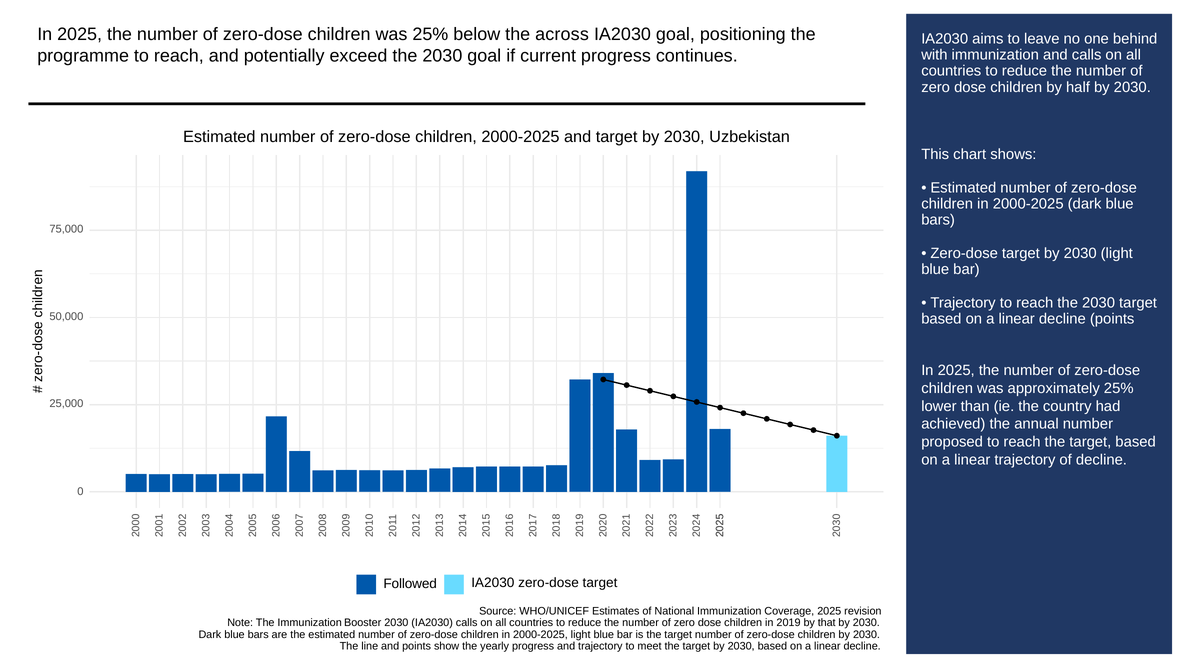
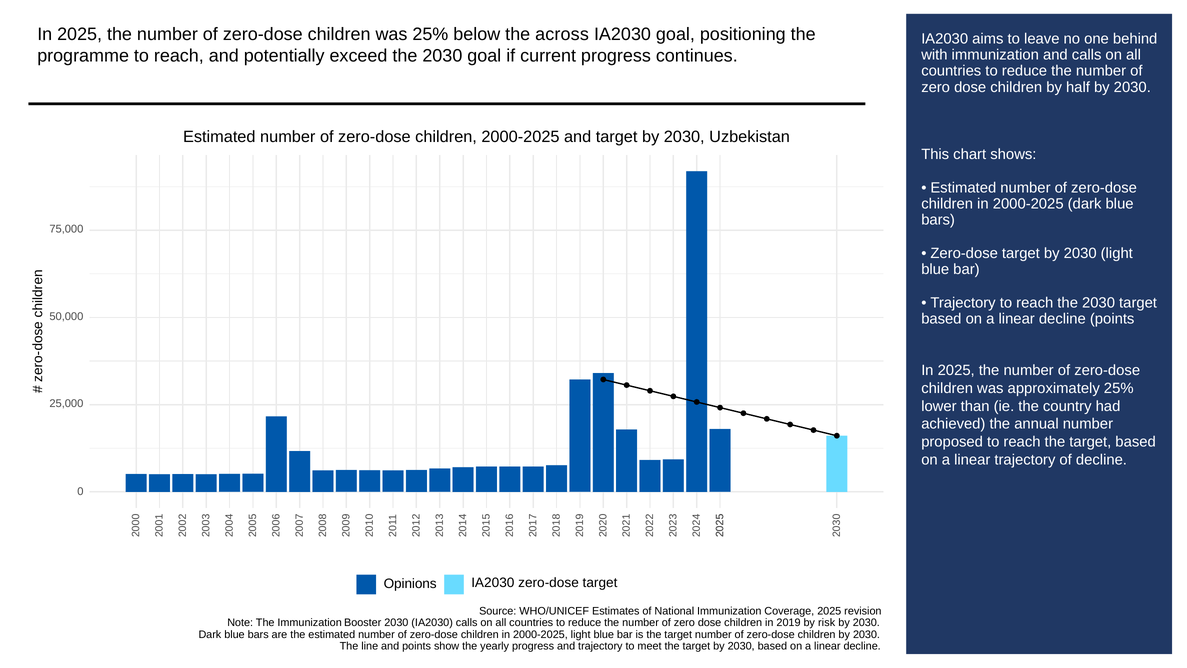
Followed: Followed -> Opinions (410, 584)
that: that -> risk (827, 623)
